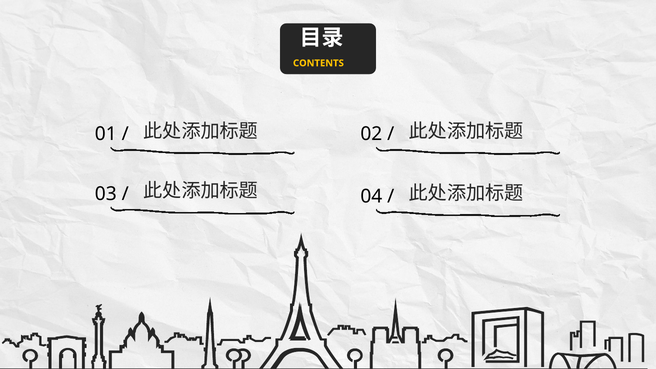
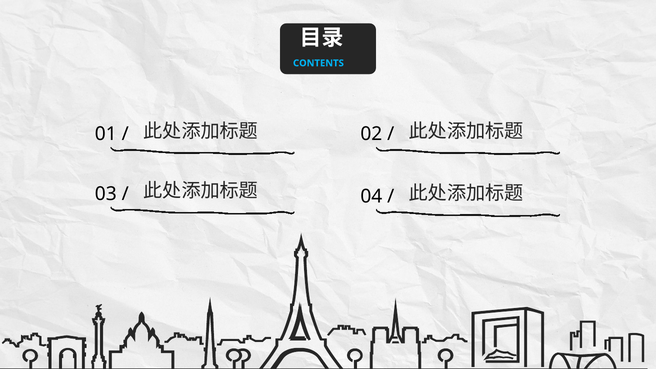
CONTENTS colour: yellow -> light blue (318, 63)
